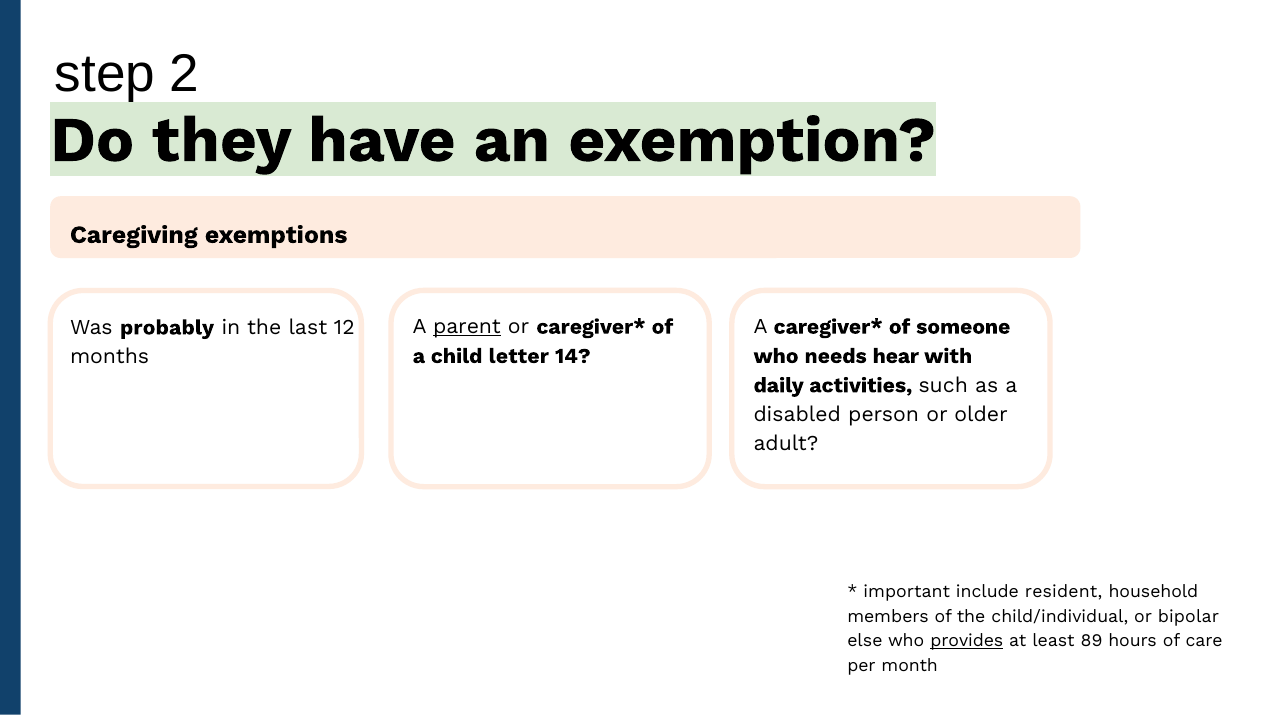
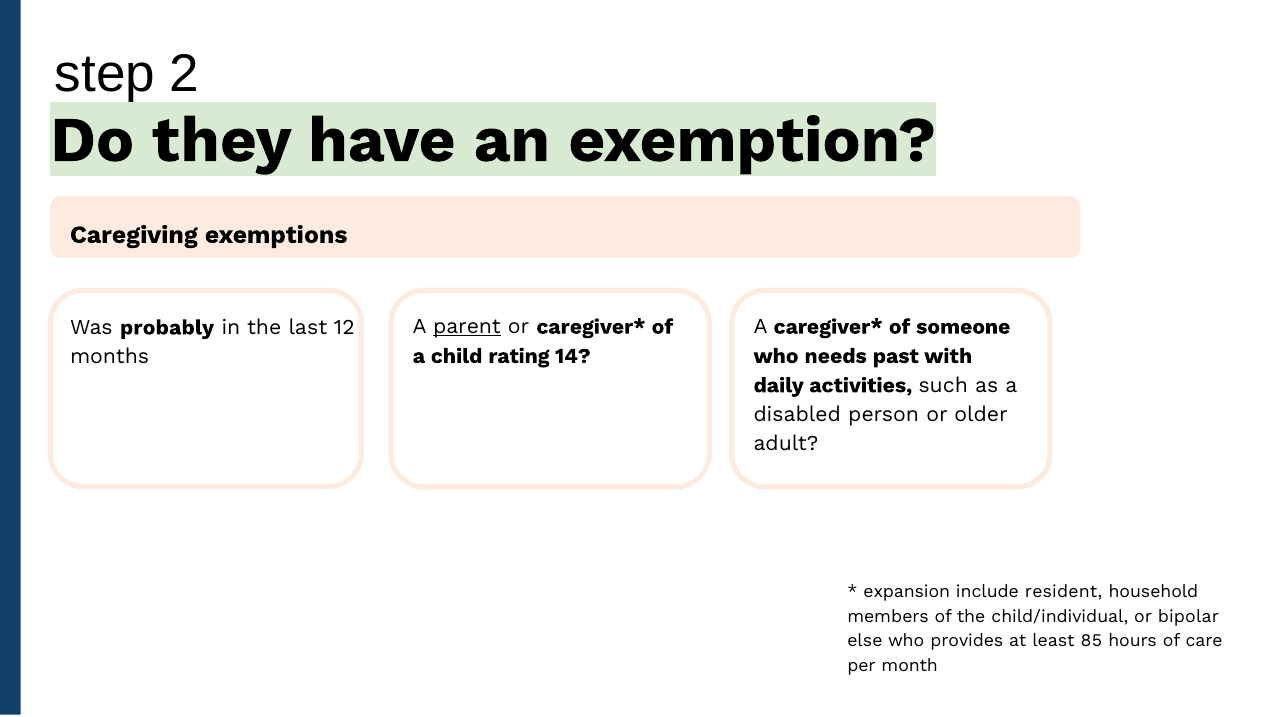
letter: letter -> rating (519, 356)
hear: hear -> past (896, 356)
important: important -> expansion (907, 592)
provides underline: present -> none (967, 641)
89: 89 -> 85 (1091, 641)
